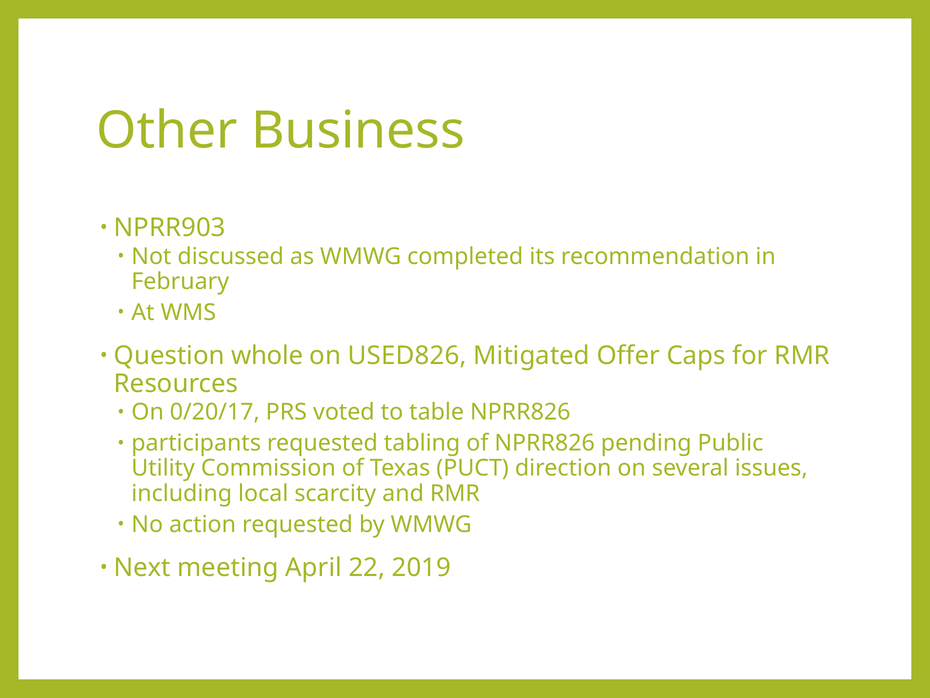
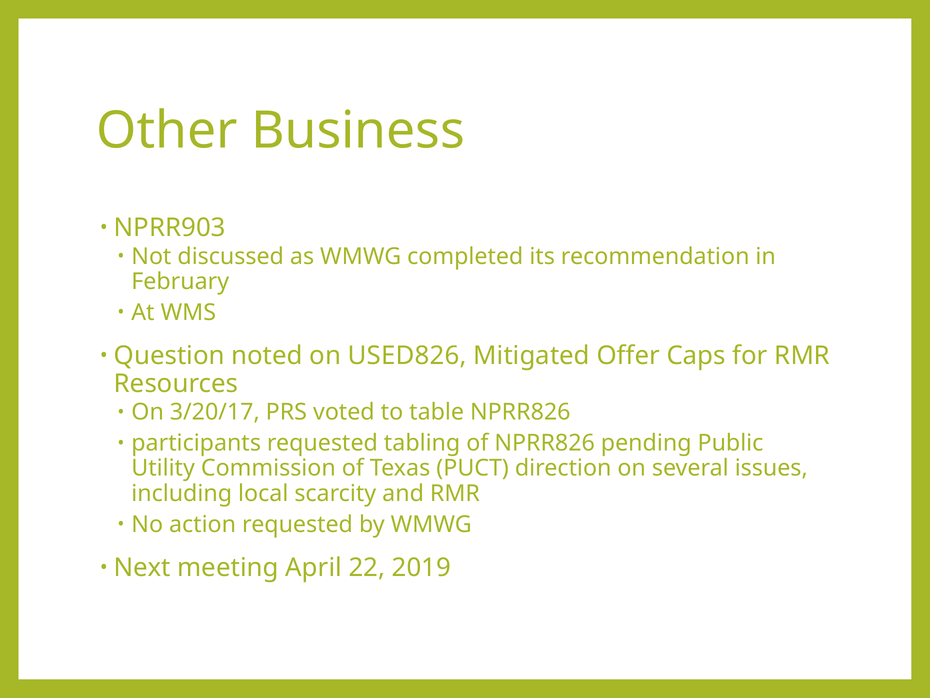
whole: whole -> noted (267, 356)
0/20/17: 0/20/17 -> 3/20/17 (215, 412)
